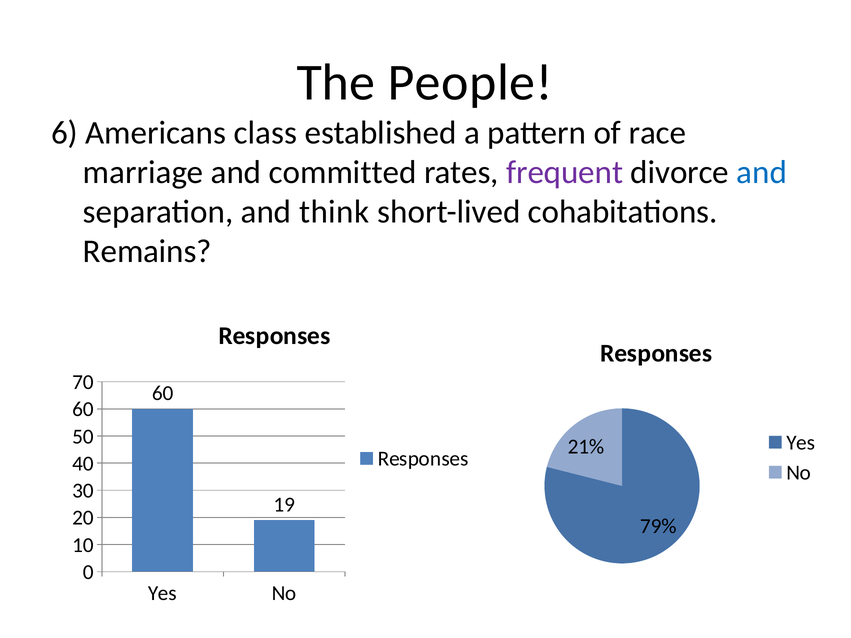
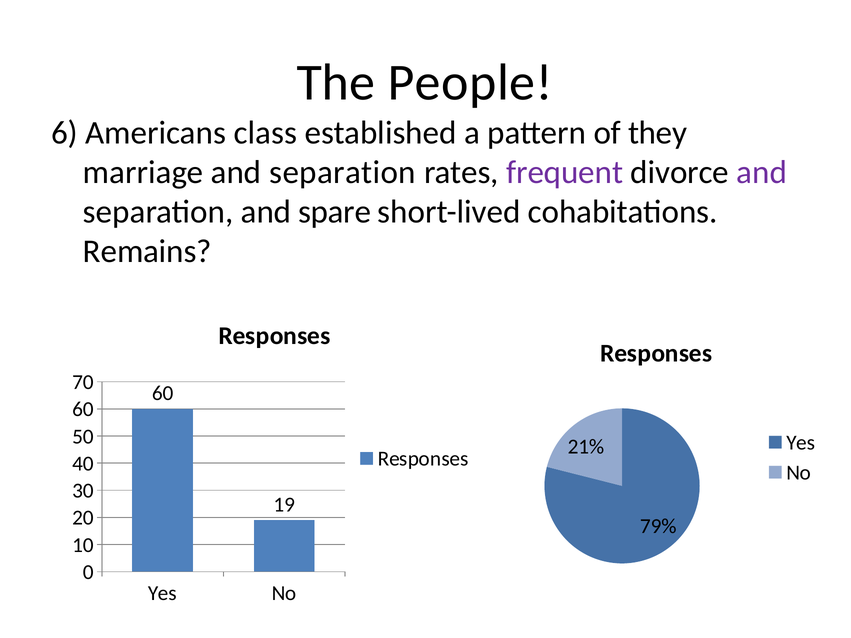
race: race -> they (658, 133)
marriage and committed: committed -> separation (342, 172)
and colour: blue -> purple (762, 172)
think: think -> spare (335, 212)
